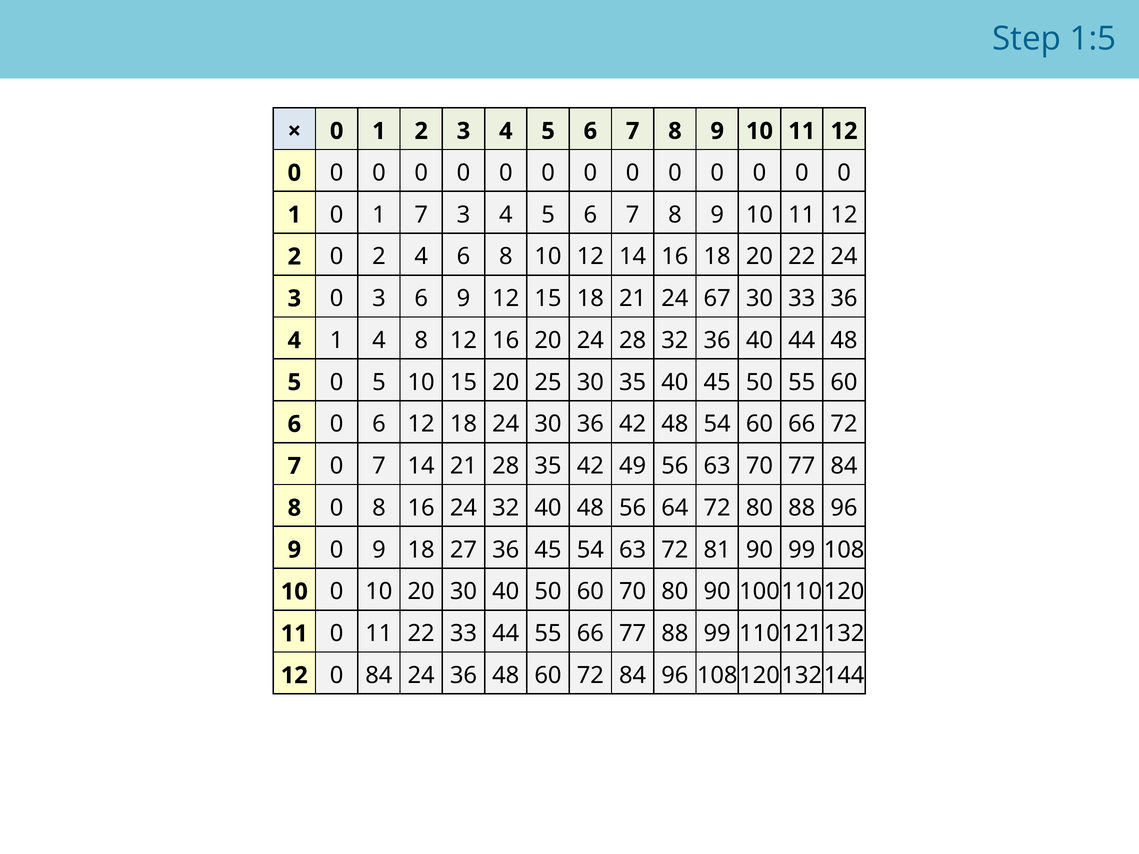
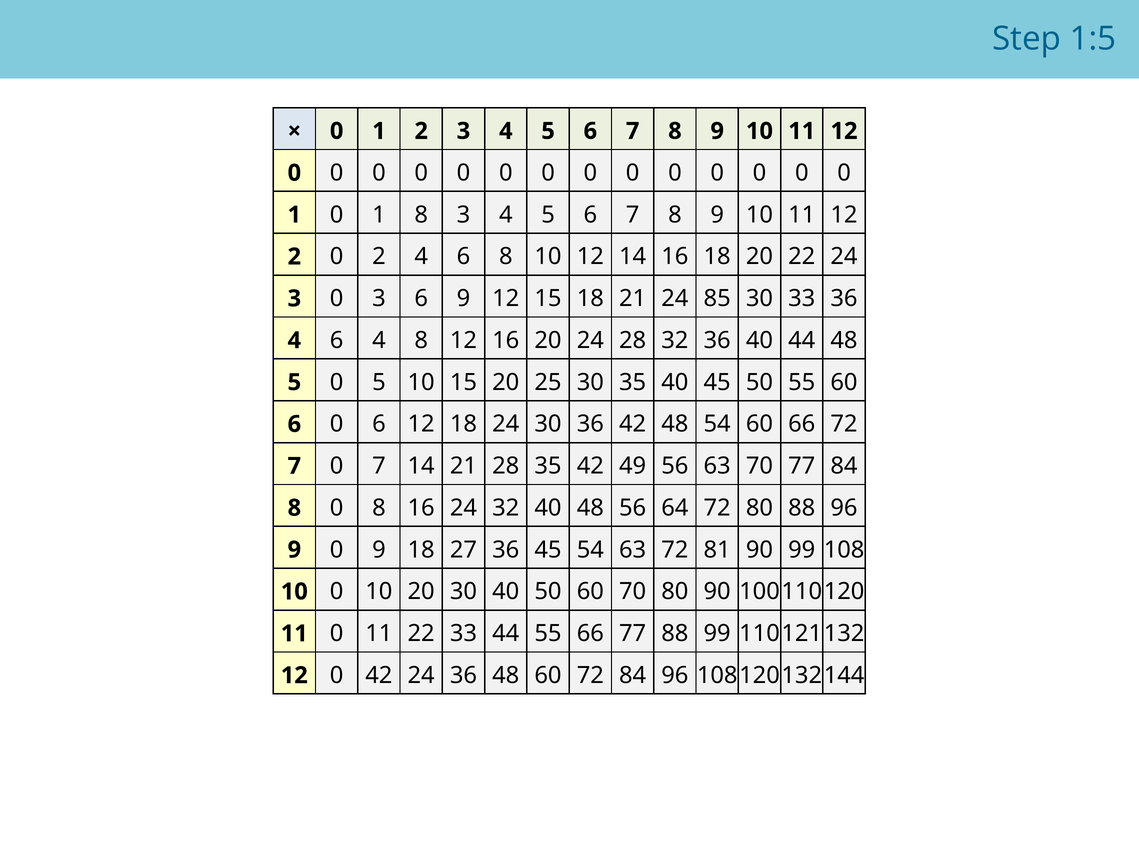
1 7: 7 -> 8 (421, 215)
67: 67 -> 85 (717, 299)
1: 1 -> 6 (337, 341)
0 84: 84 -> 42 (379, 676)
